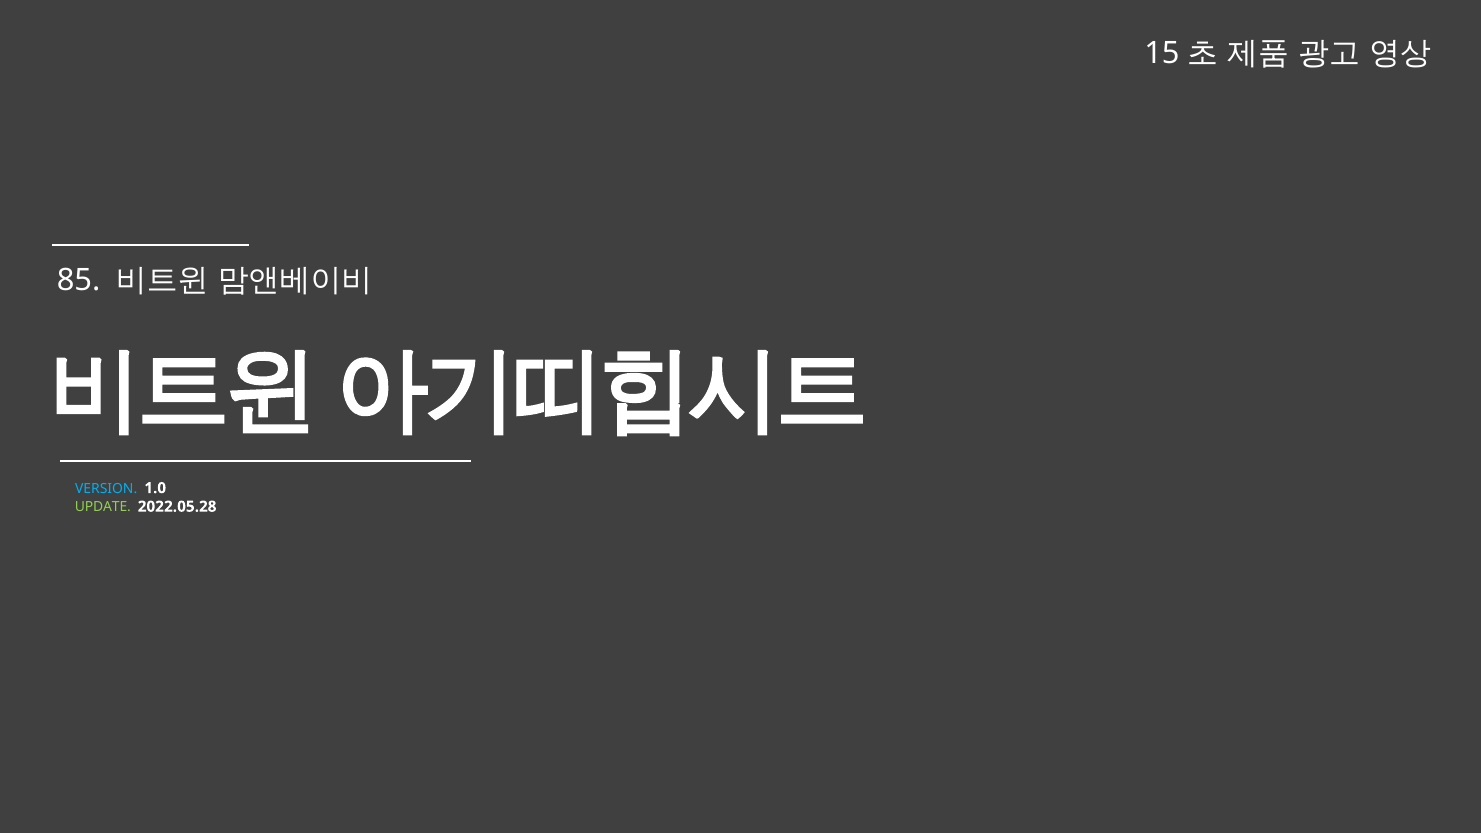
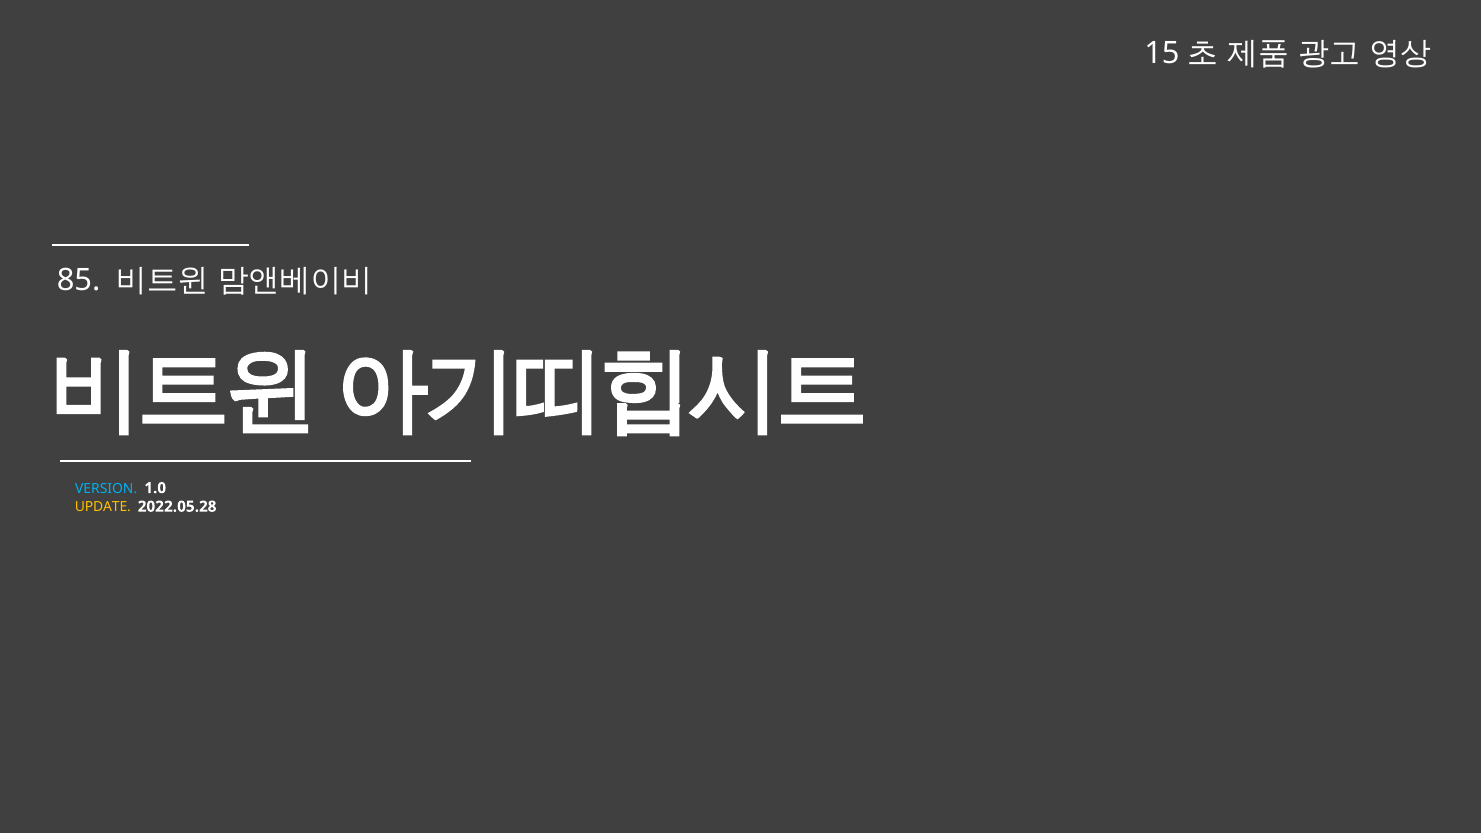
UPDATE colour: light green -> yellow (103, 507)
